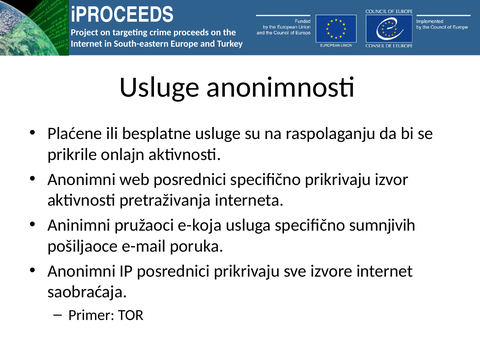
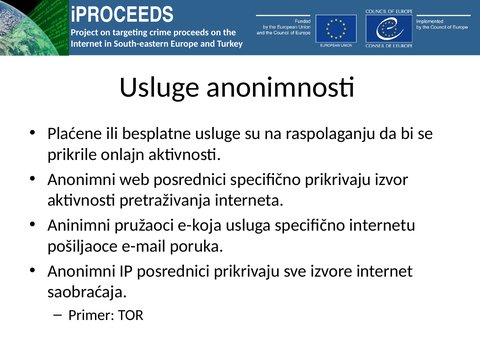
sumnjivih: sumnjivih -> internetu (382, 225)
